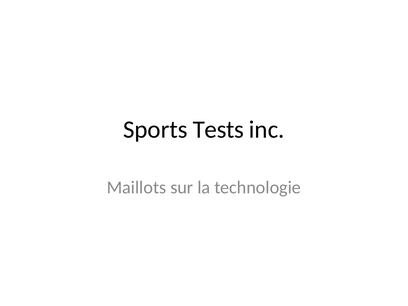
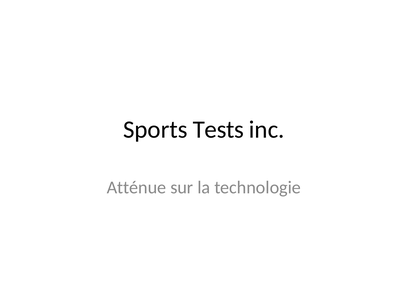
Maillots: Maillots -> Atténue (137, 188)
